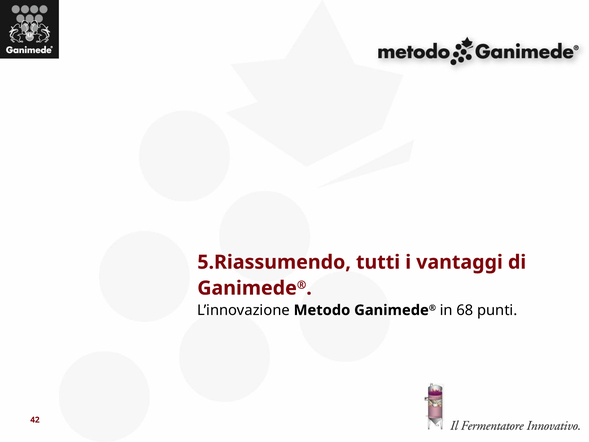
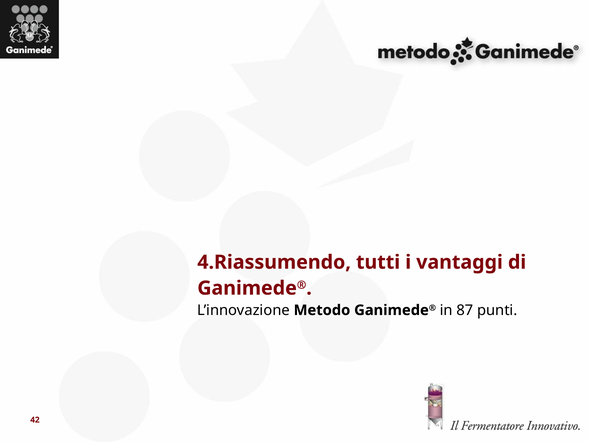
5.Riassumendo: 5.Riassumendo -> 4.Riassumendo (274, 262)
68: 68 -> 87 (465, 310)
